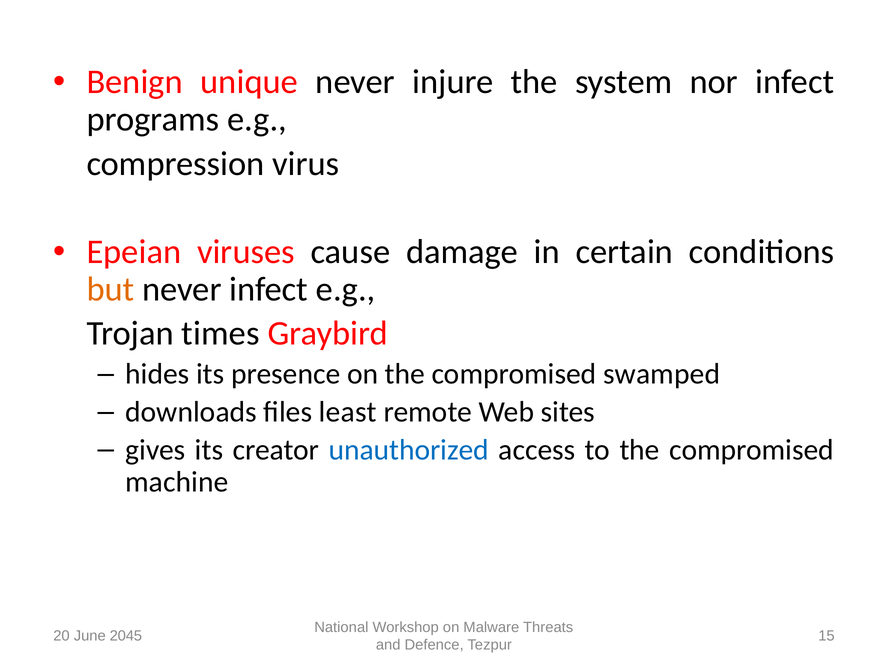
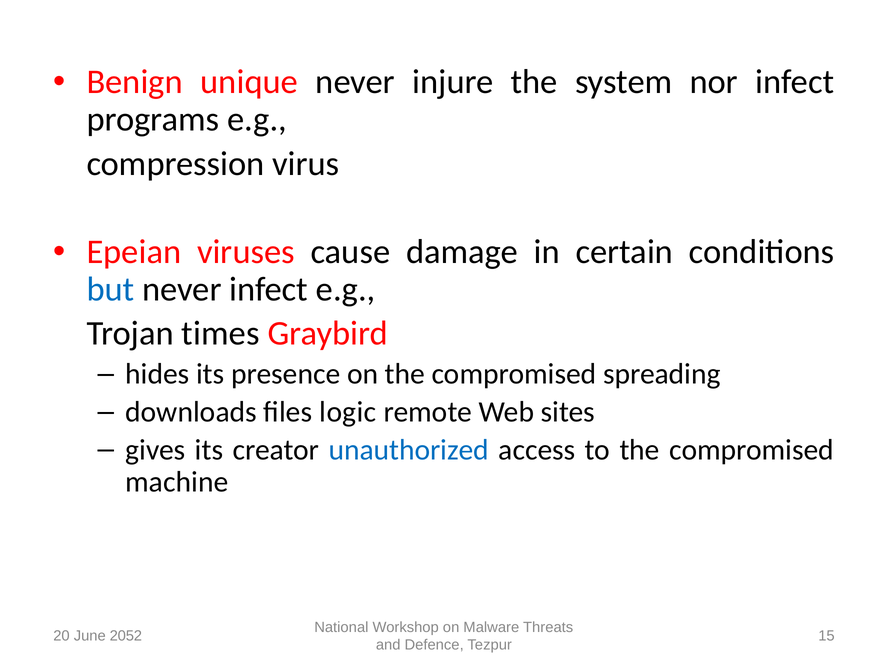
but colour: orange -> blue (110, 289)
swamped: swamped -> spreading (662, 374)
least: least -> logic (348, 412)
2045: 2045 -> 2052 (126, 636)
